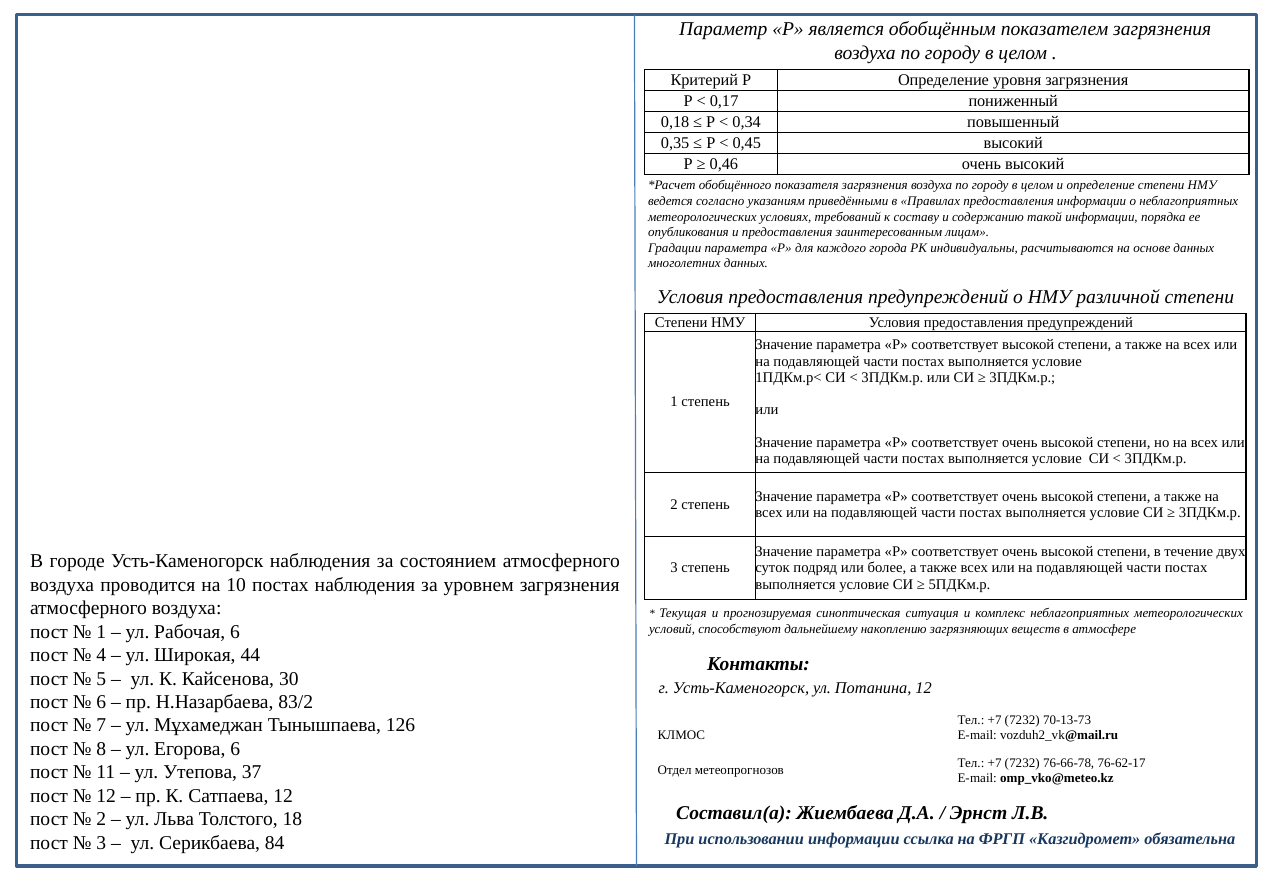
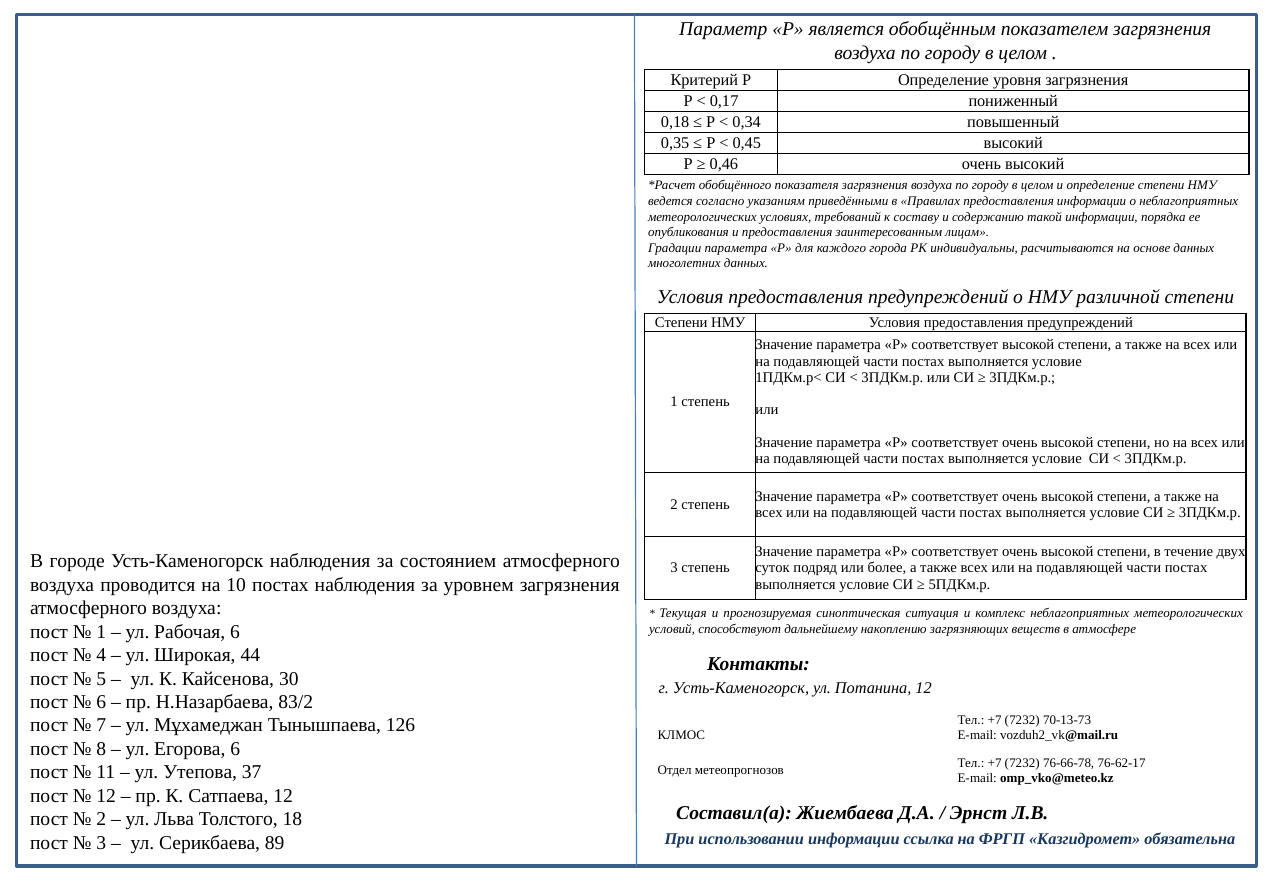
84: 84 -> 89 (275, 843)
